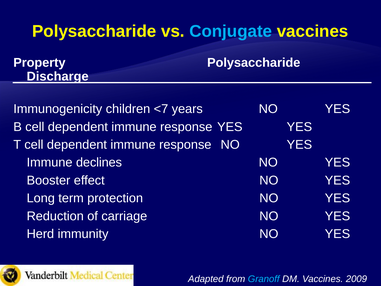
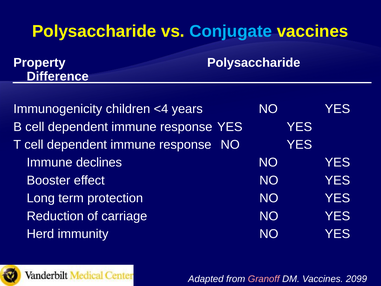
Discharge: Discharge -> Difference (58, 76)
<7: <7 -> <4 (161, 109)
Granoff colour: light blue -> pink (264, 279)
2009: 2009 -> 2099 (356, 279)
